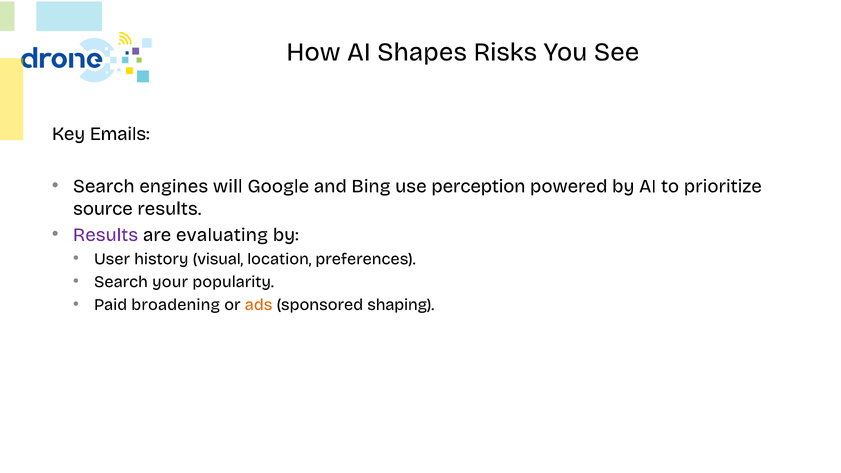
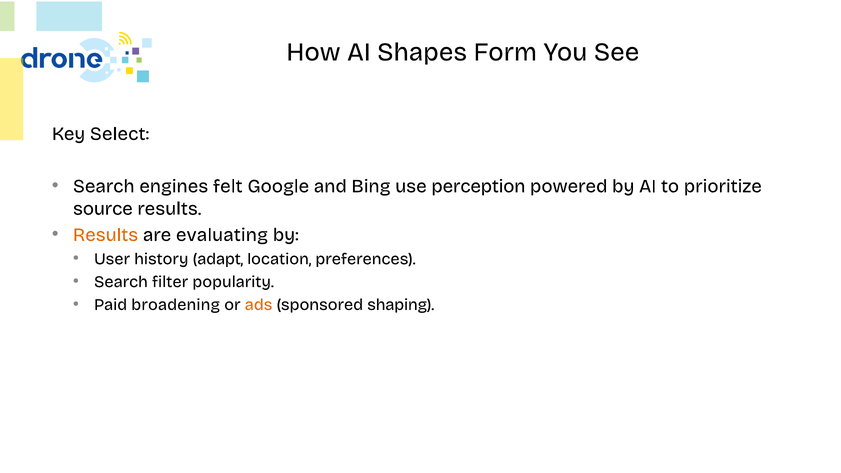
Risks: Risks -> Form (505, 52)
Emails: Emails -> Select (120, 134)
will: will -> felt (228, 186)
Results colour: purple -> orange (106, 235)
visual: visual -> adapt (218, 259)
your: your -> filter (170, 282)
